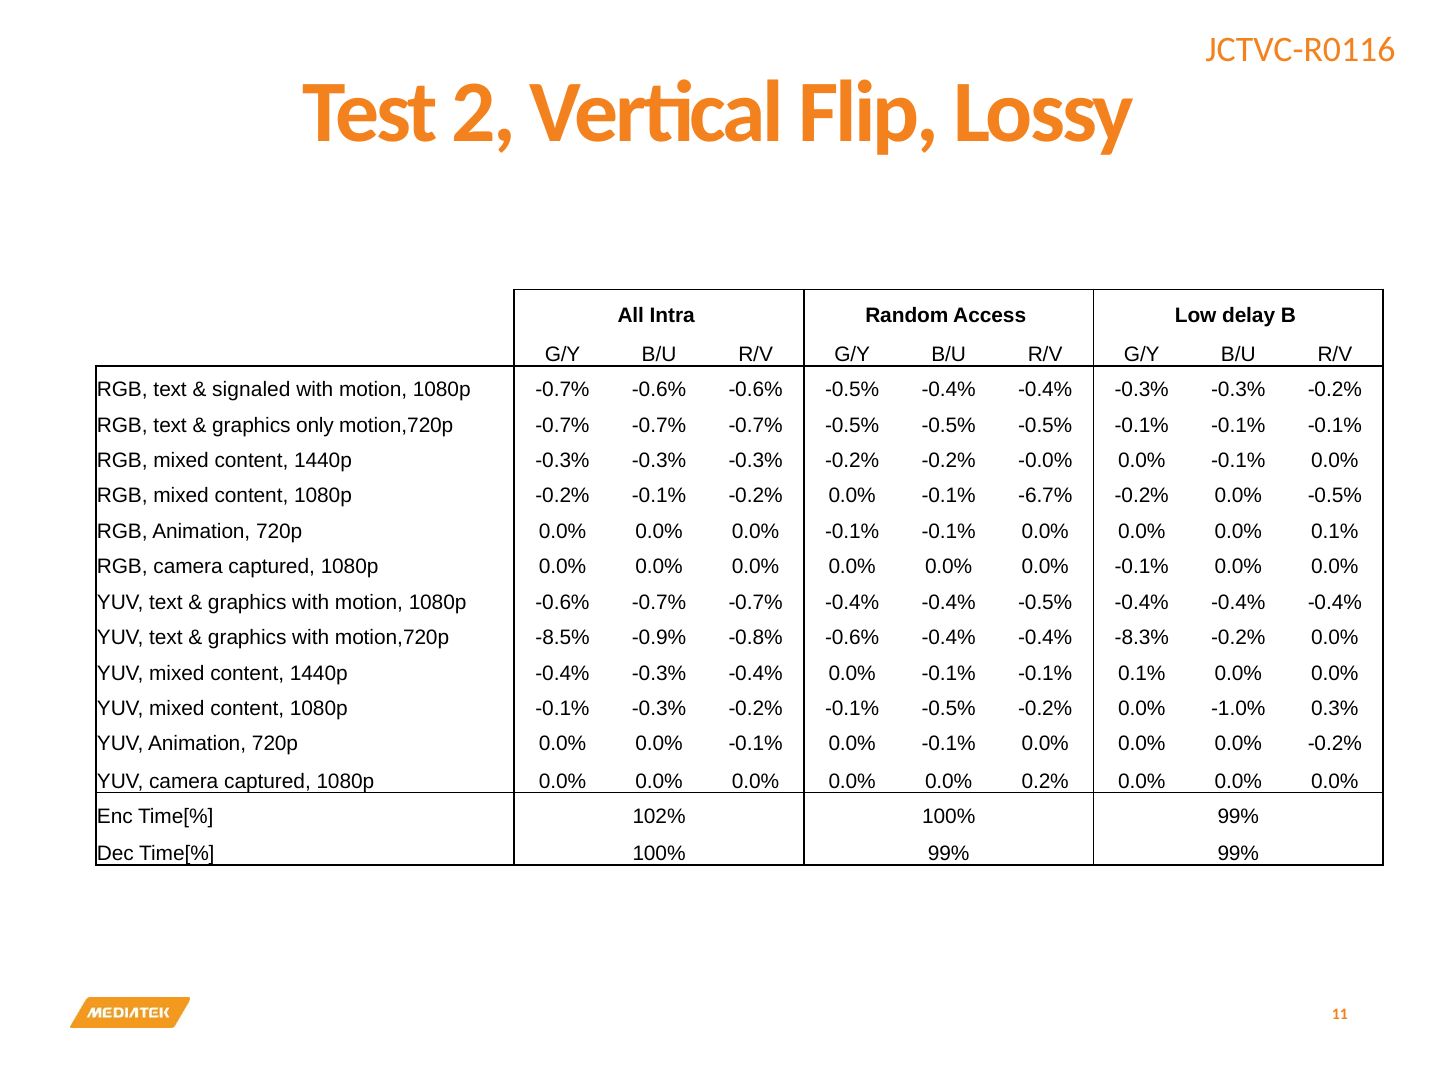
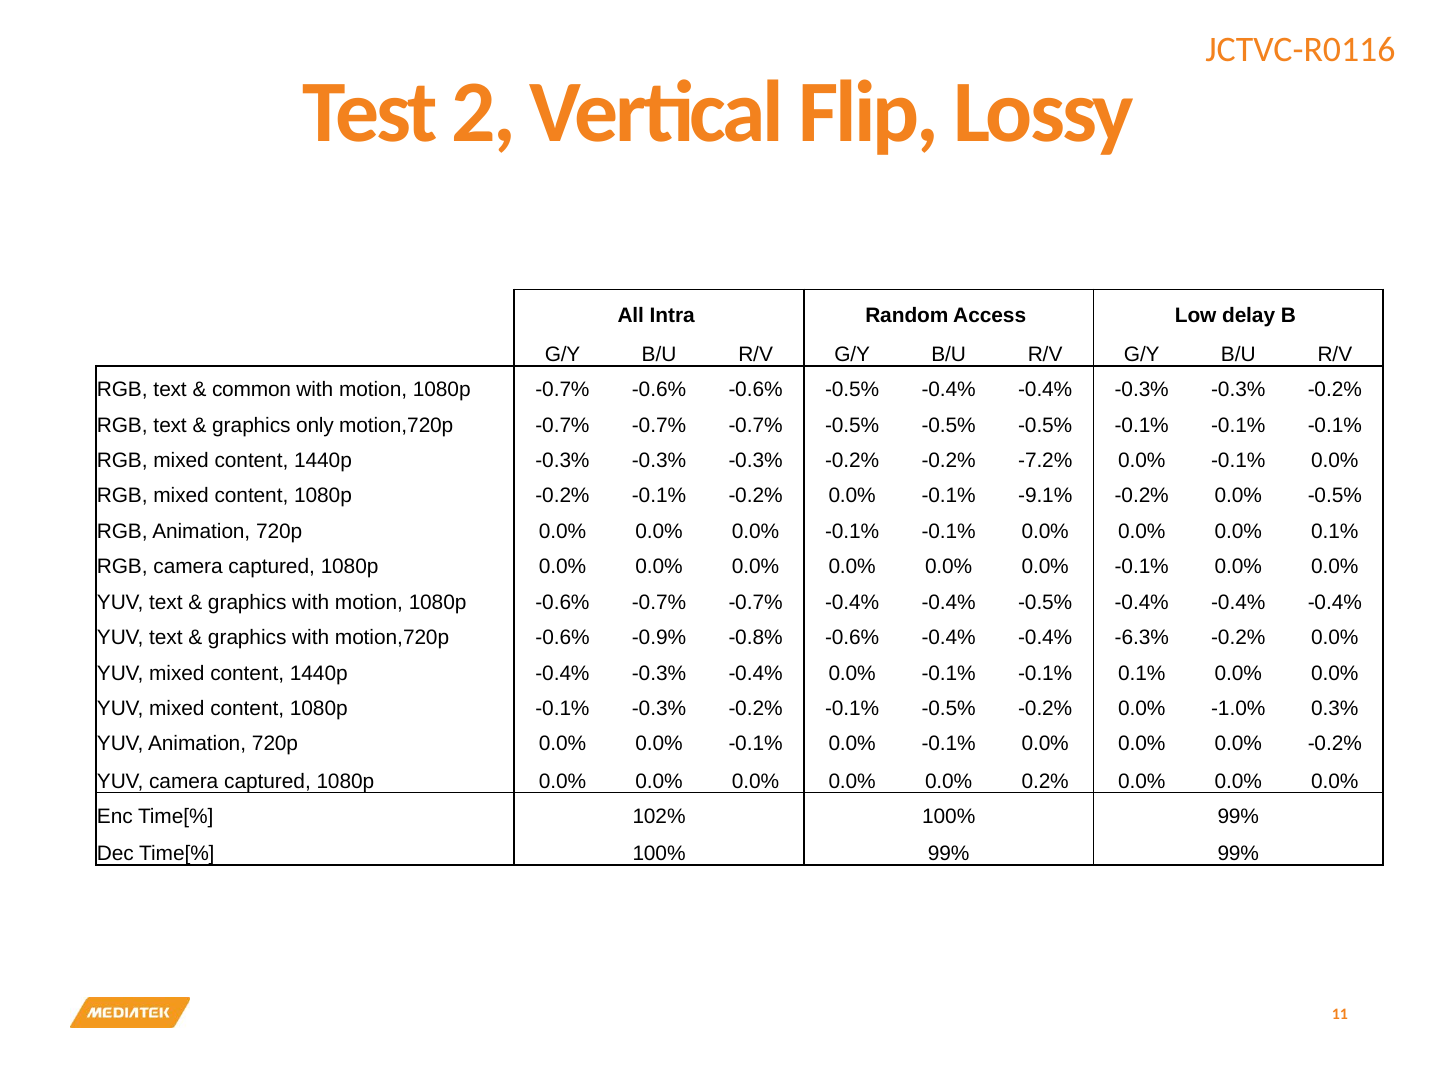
signaled: signaled -> common (252, 390)
-0.0%: -0.0% -> -7.2% (1045, 460)
-6.7%: -6.7% -> -9.1% (1045, 496)
motion,720p -8.5%: -8.5% -> -0.6% (563, 637)
-8.3%: -8.3% -> -6.3% (1142, 637)
